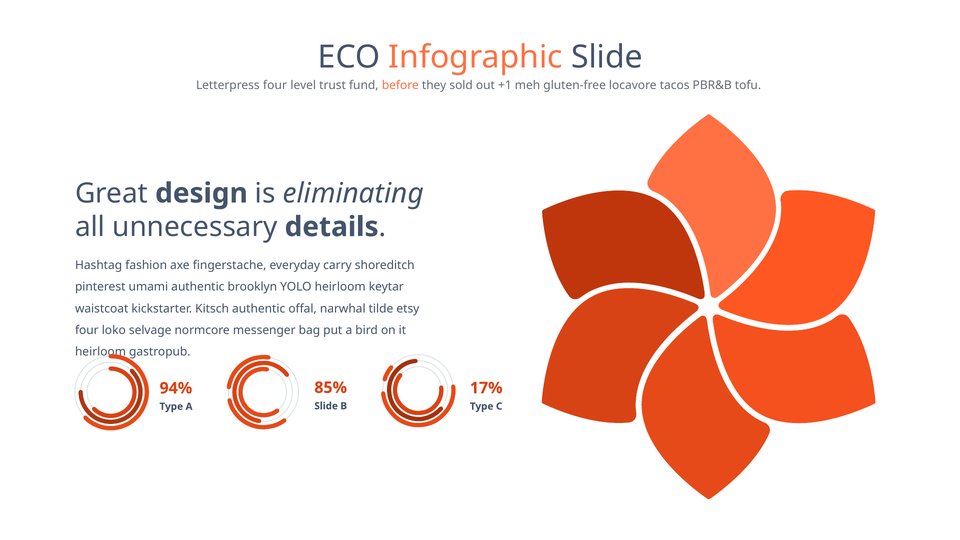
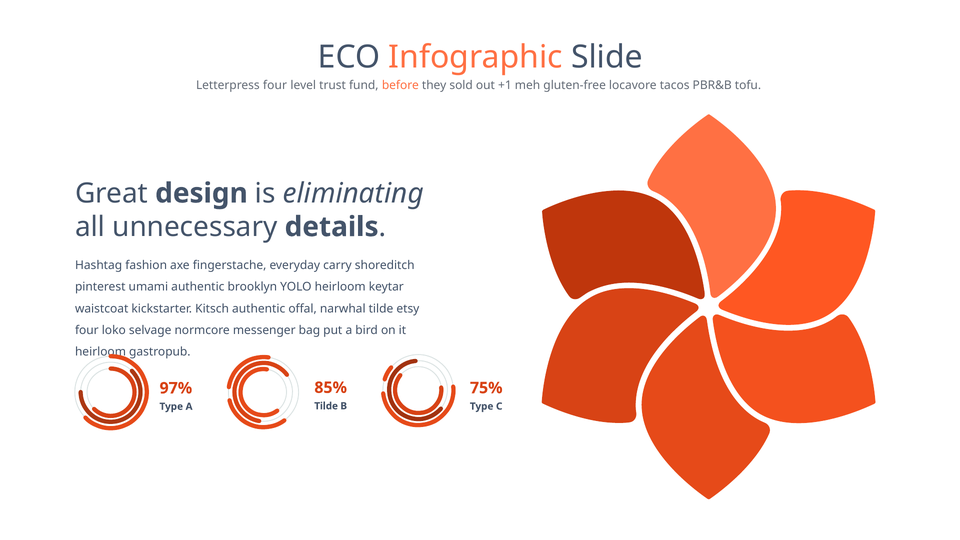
17%: 17% -> 75% (486, 388)
94%: 94% -> 97% (176, 388)
Slide: Slide -> Tilde (326, 406)
